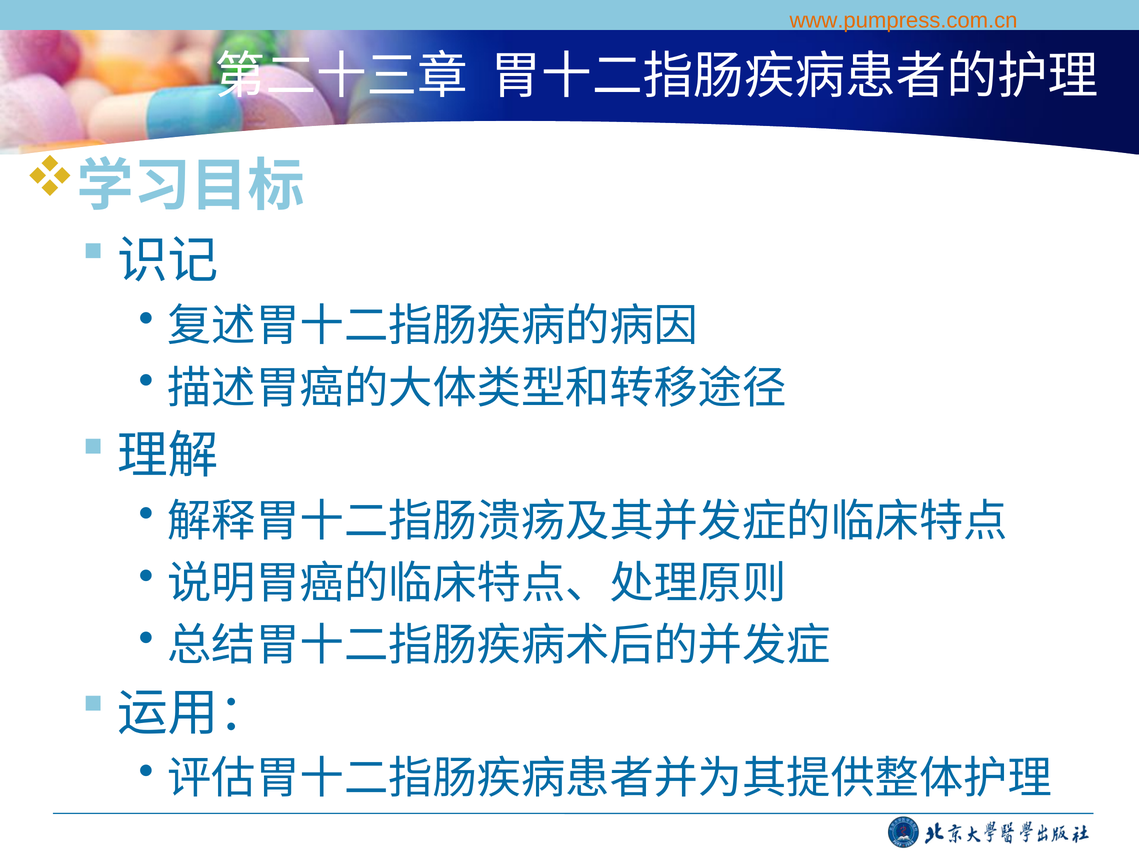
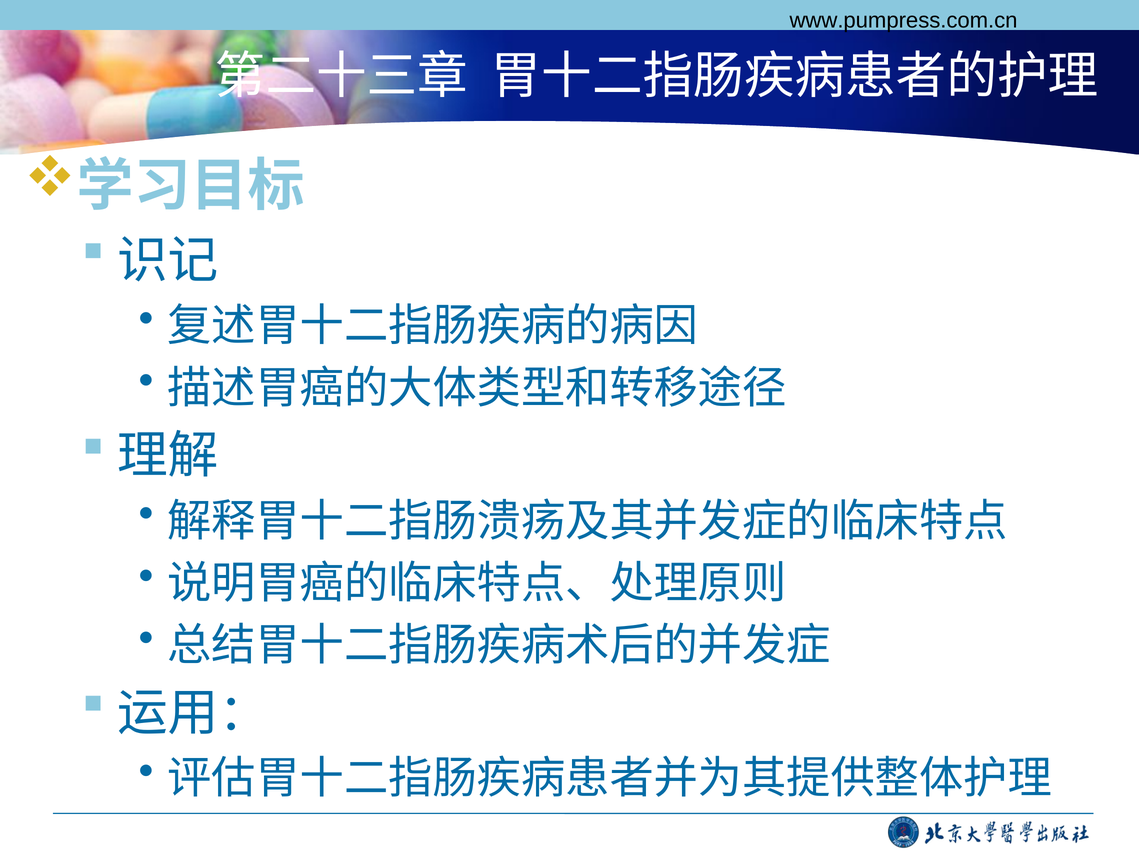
www.pumpress.com.cn colour: orange -> black (904, 20)
